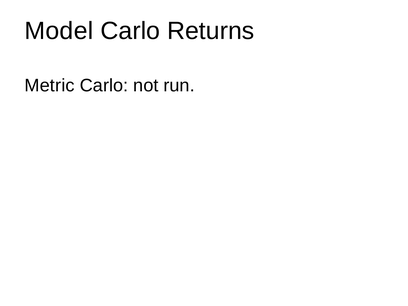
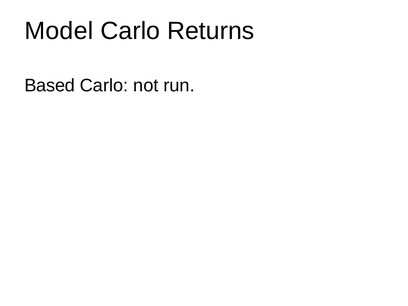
Metric: Metric -> Based (50, 86)
